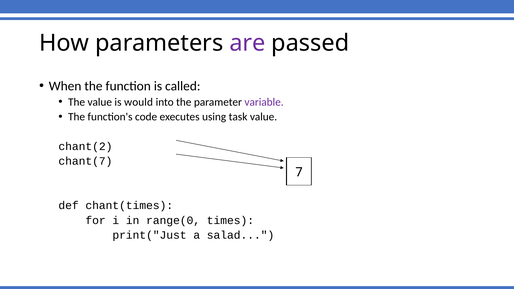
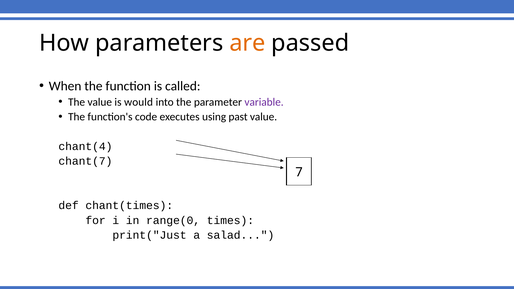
are colour: purple -> orange (247, 43)
task: task -> past (238, 117)
chant(2: chant(2 -> chant(4 (85, 146)
